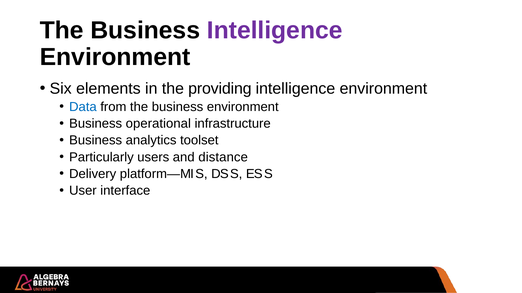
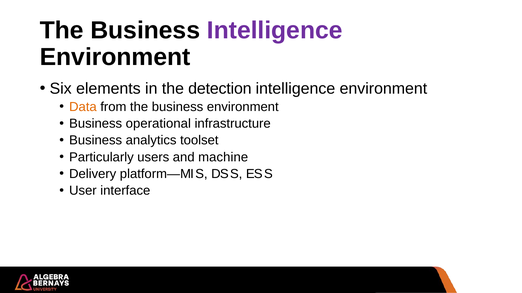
providing: providing -> detection (220, 89)
Data colour: blue -> orange (83, 107)
distance: distance -> machine (223, 157)
